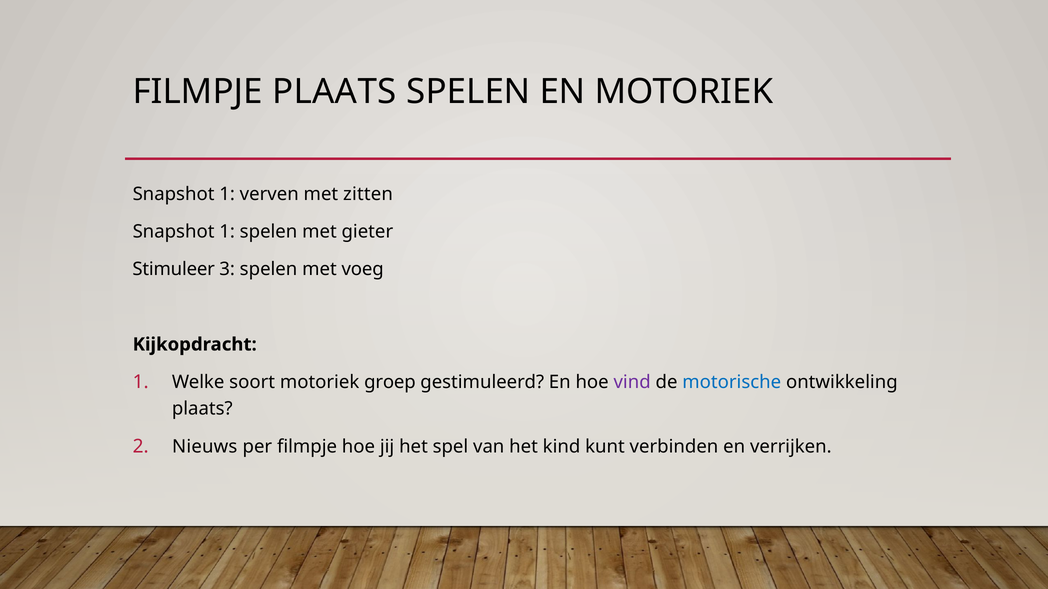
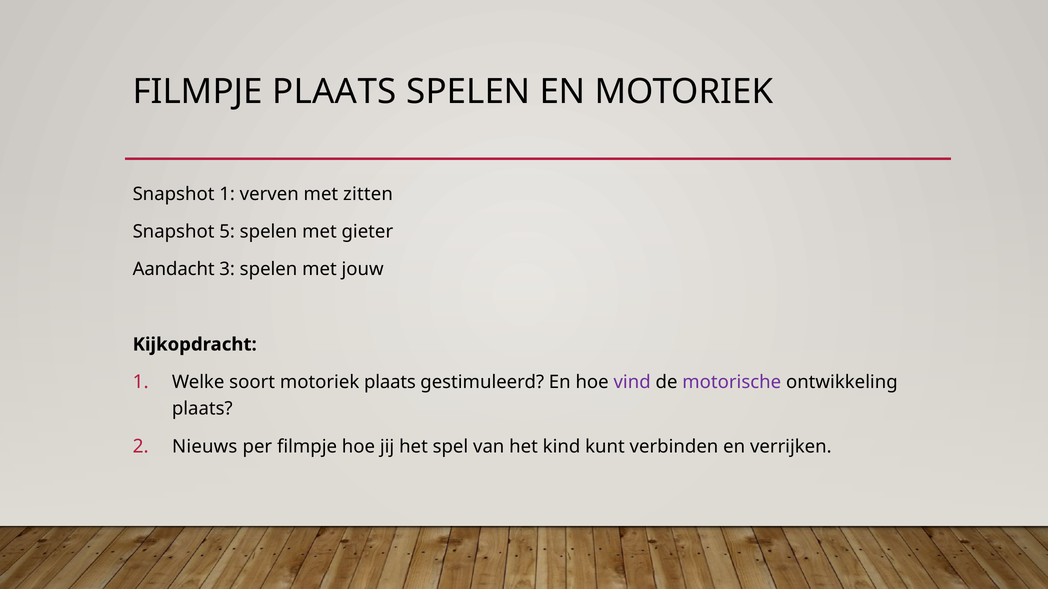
1: 1 -> 5 (227, 232)
Stimuleer: Stimuleer -> Aandacht (174, 269)
voeg: voeg -> jouw (363, 269)
motoriek groep: groep -> plaats (390, 382)
motorische colour: blue -> purple (732, 382)
